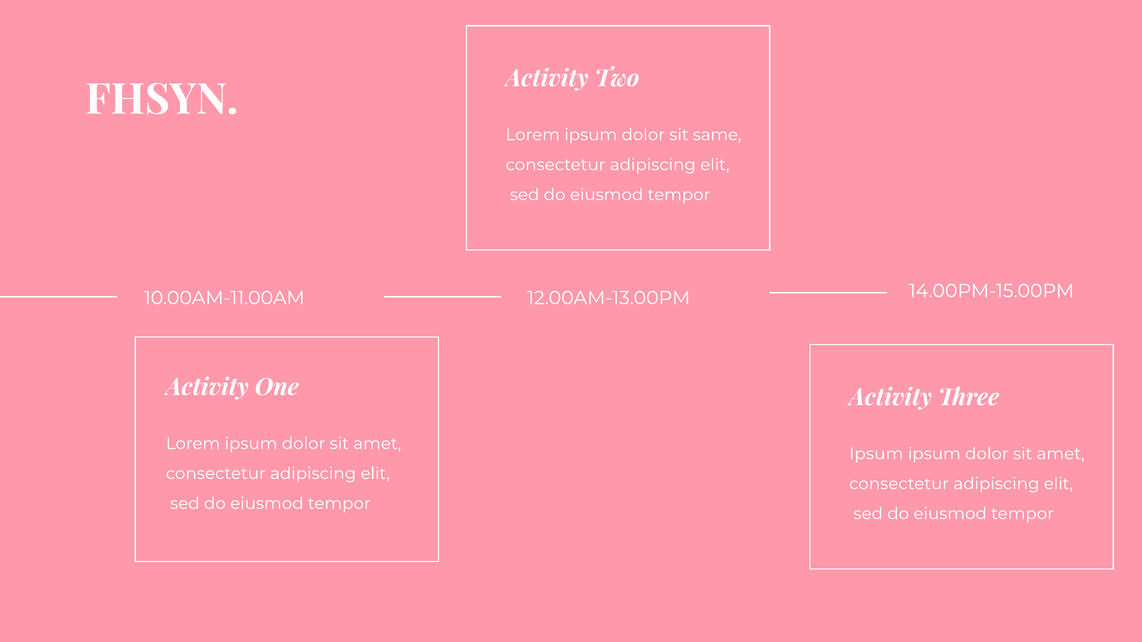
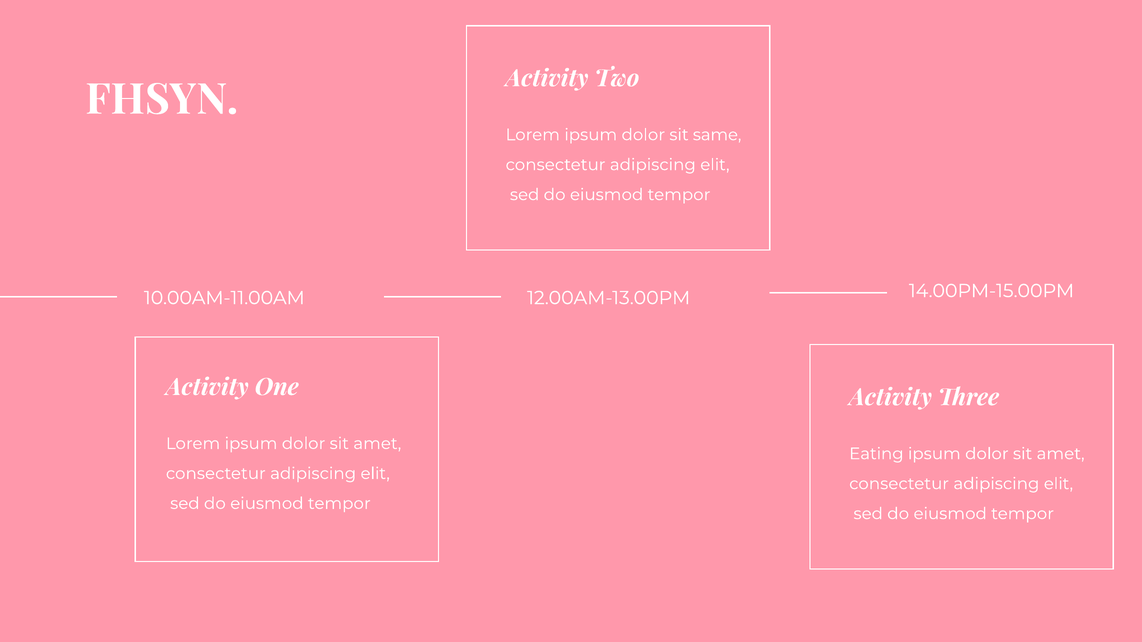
Ipsum: Ipsum -> Eating (876, 454)
